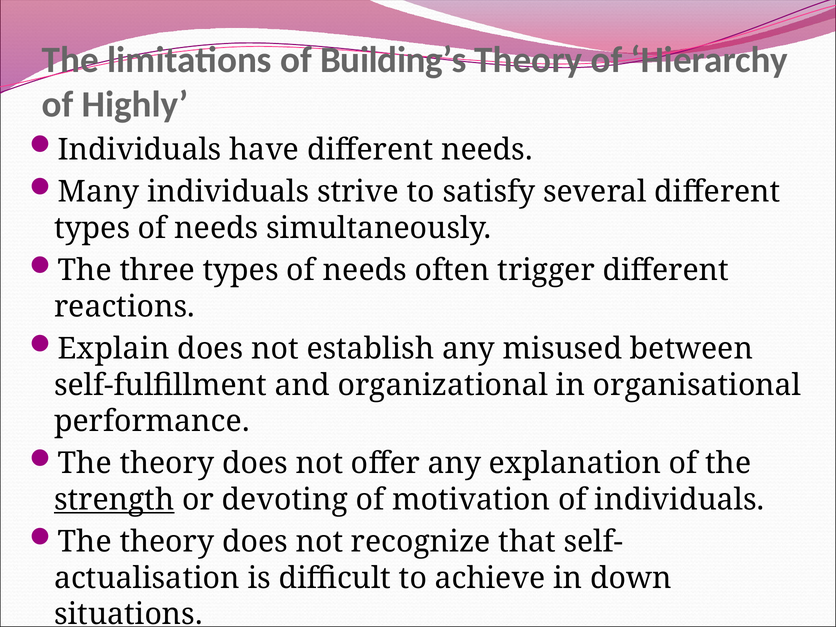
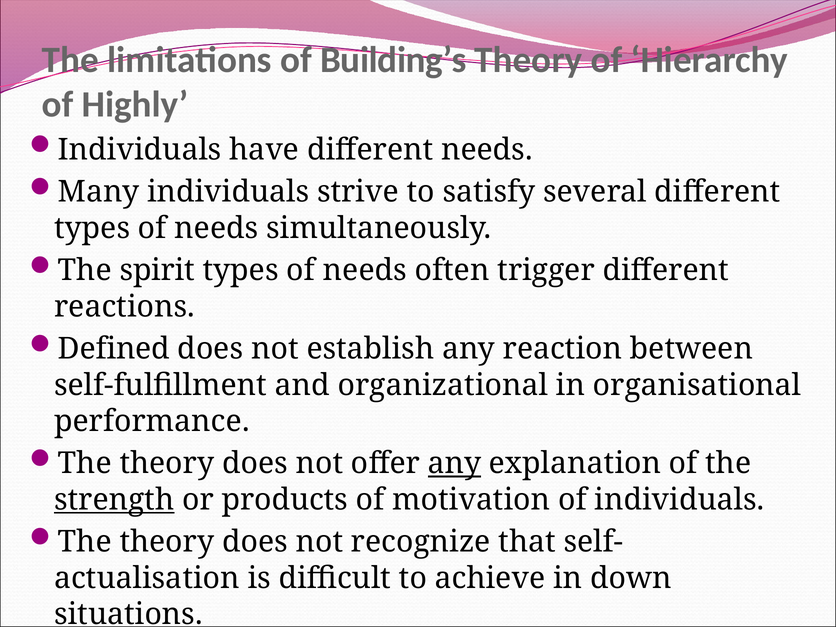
three: three -> spirit (157, 270)
Explain: Explain -> Defined (114, 349)
misused: misused -> reaction (562, 349)
any underline: none -> present (455, 464)
devoting: devoting -> products (285, 500)
